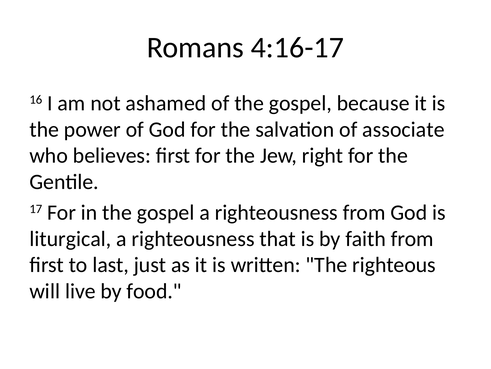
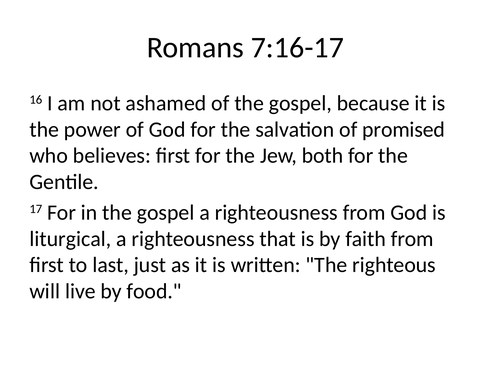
4:16-17: 4:16-17 -> 7:16-17 (297, 48)
associate: associate -> promised (404, 129)
right: right -> both (323, 155)
